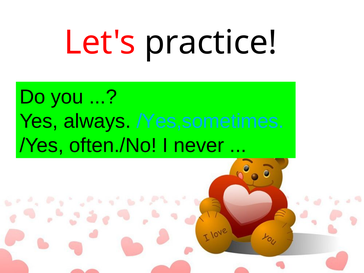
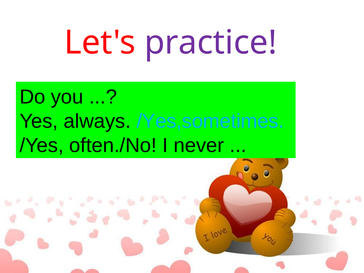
practice colour: black -> purple (211, 43)
